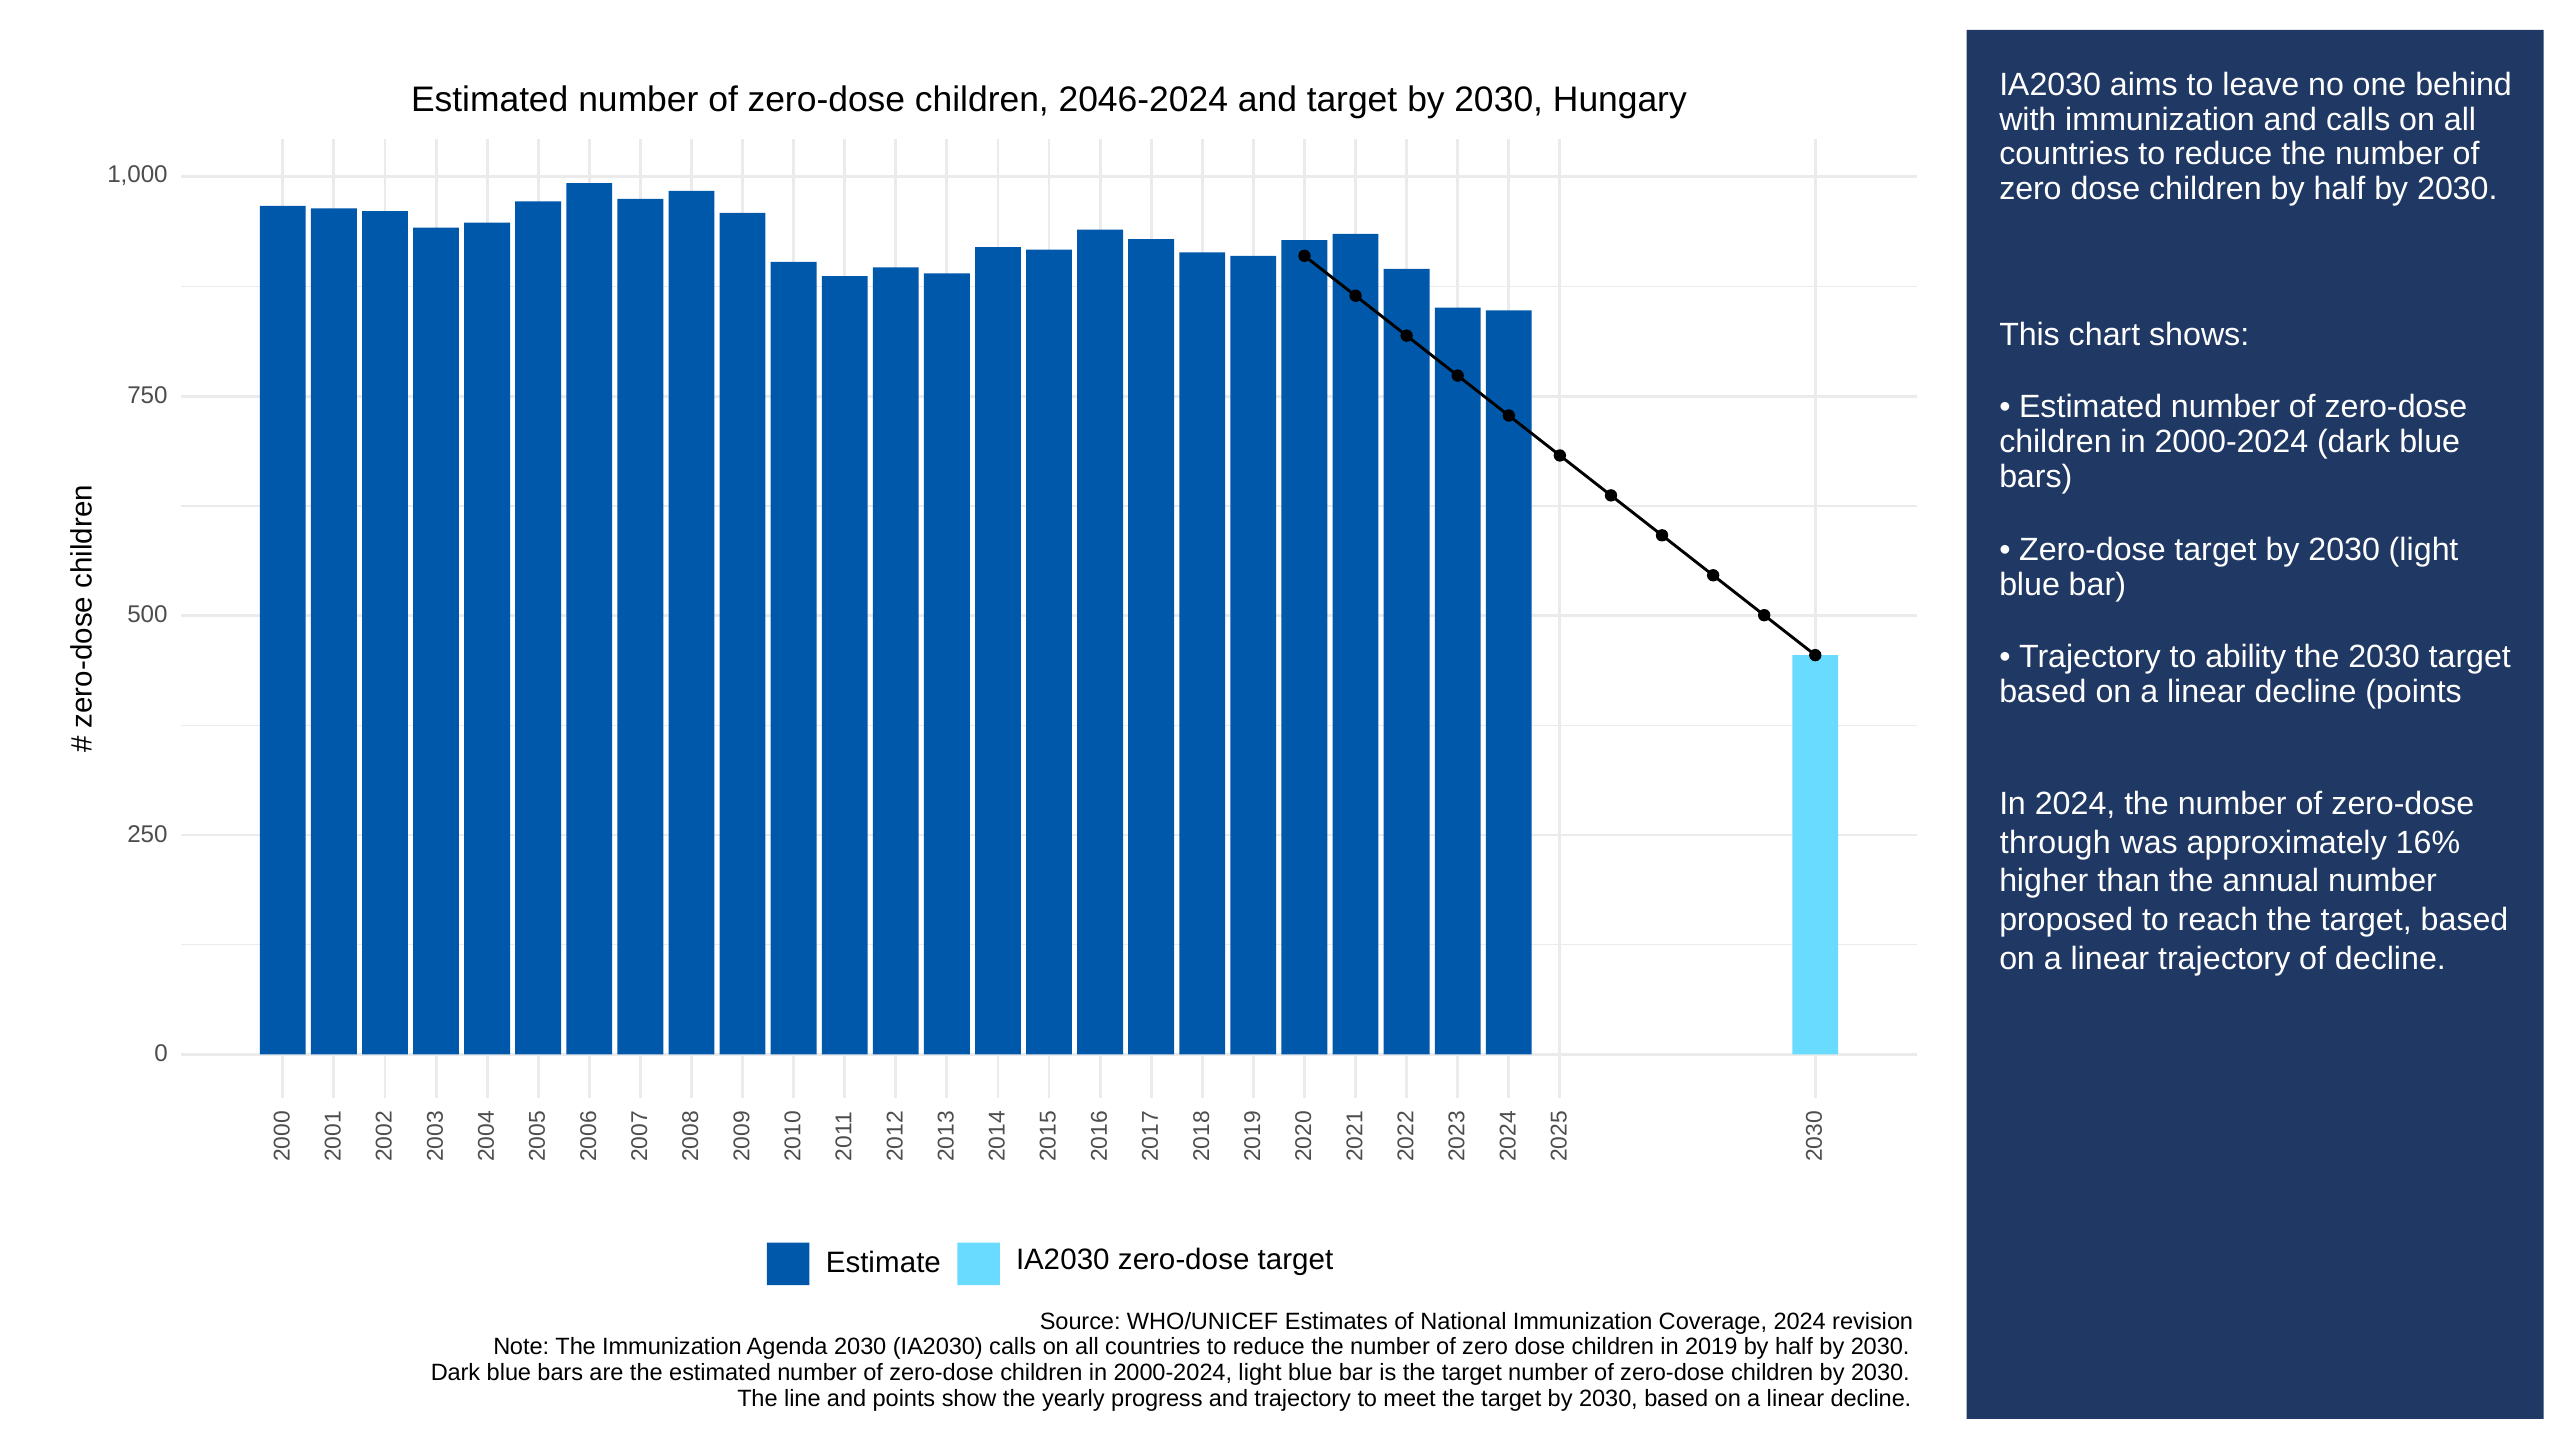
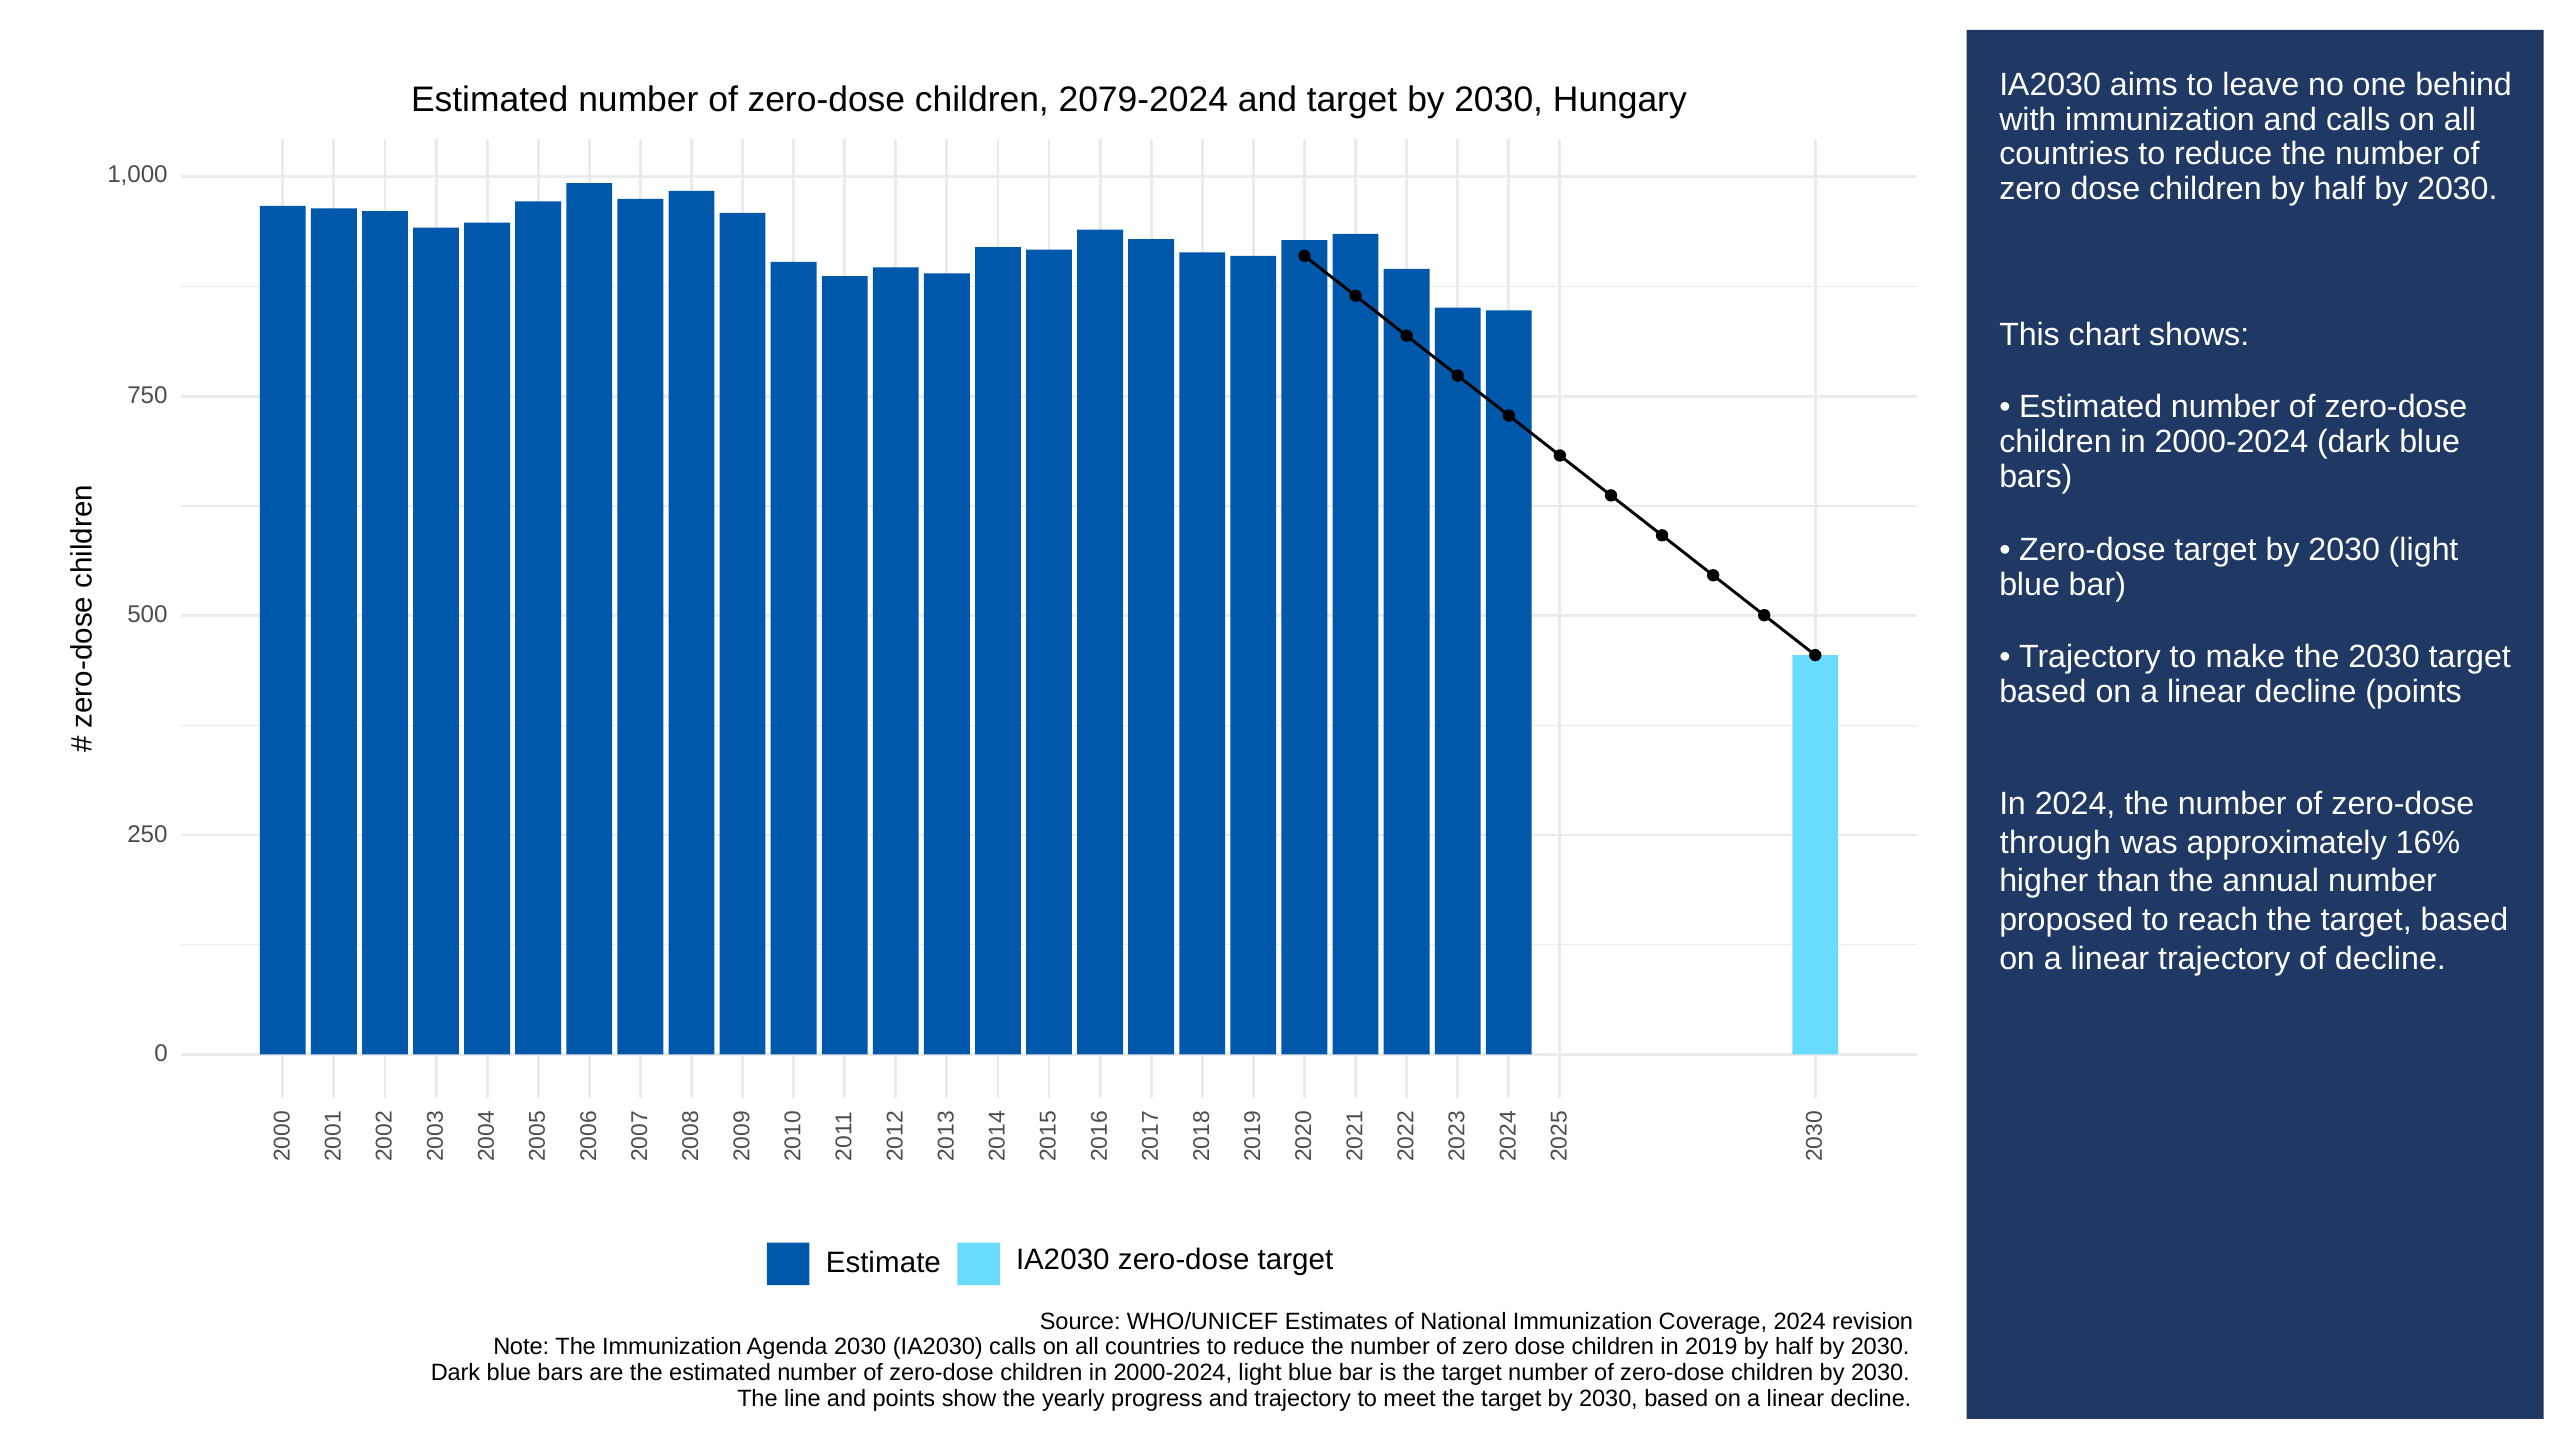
2046-2024: 2046-2024 -> 2079-2024 (1143, 100)
ability: ability -> make (2245, 657)
